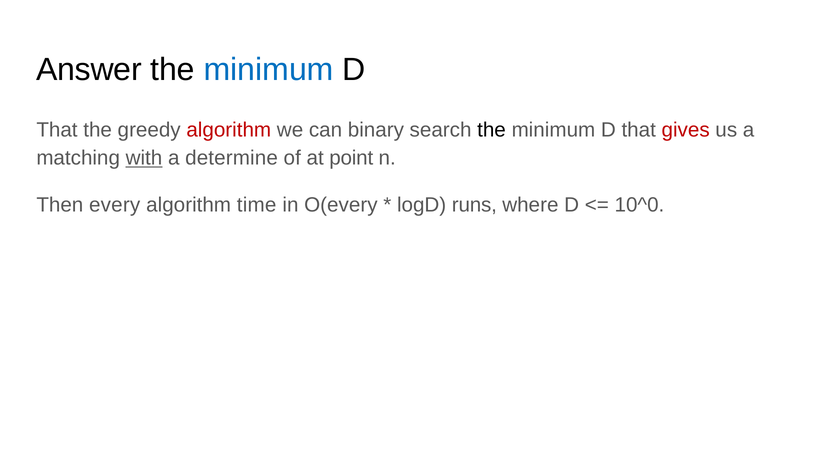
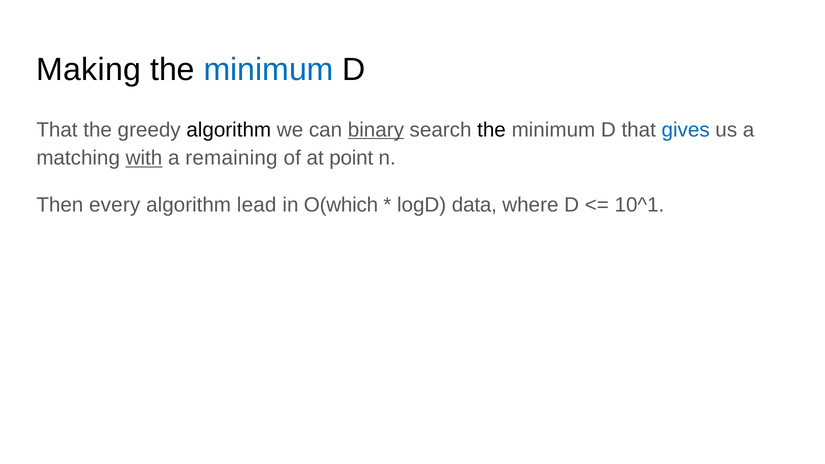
Answer: Answer -> Making (89, 70)
algorithm colour: red -> black (229, 130)
binary underline: none -> present (376, 130)
gives colour: red -> blue (686, 130)
determine: determine -> remaining (231, 158)
time: time -> lead (257, 205)
O(every: O(every -> O(which (341, 205)
runs: runs -> data (474, 205)
10^0: 10^0 -> 10^1 (639, 205)
